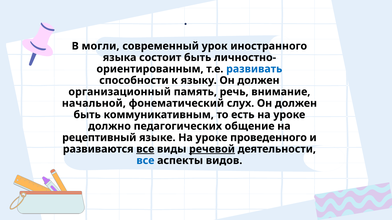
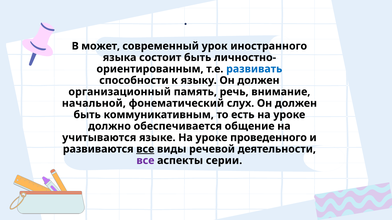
могли: могли -> может (101, 46)
педагогических: педагогических -> обеспечивается (178, 126)
рецептивный: рецептивный -> учитываются (99, 138)
речевой underline: present -> none (212, 149)
все colour: blue -> purple (145, 161)
видов: видов -> серии (224, 161)
